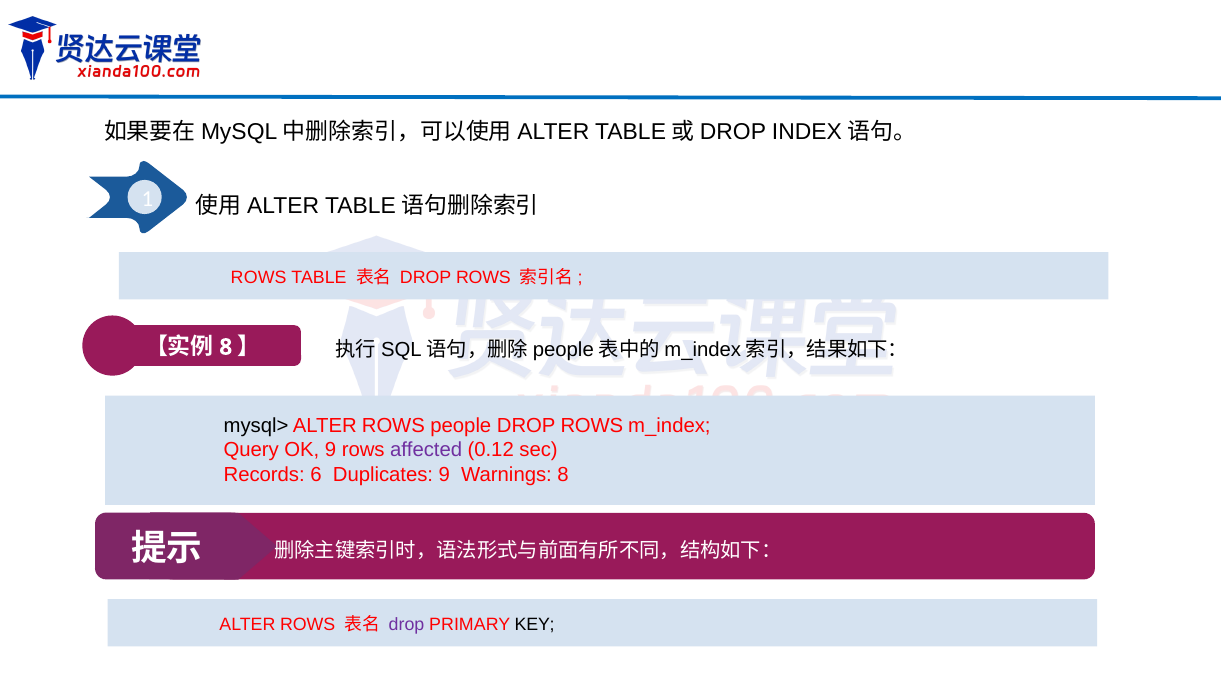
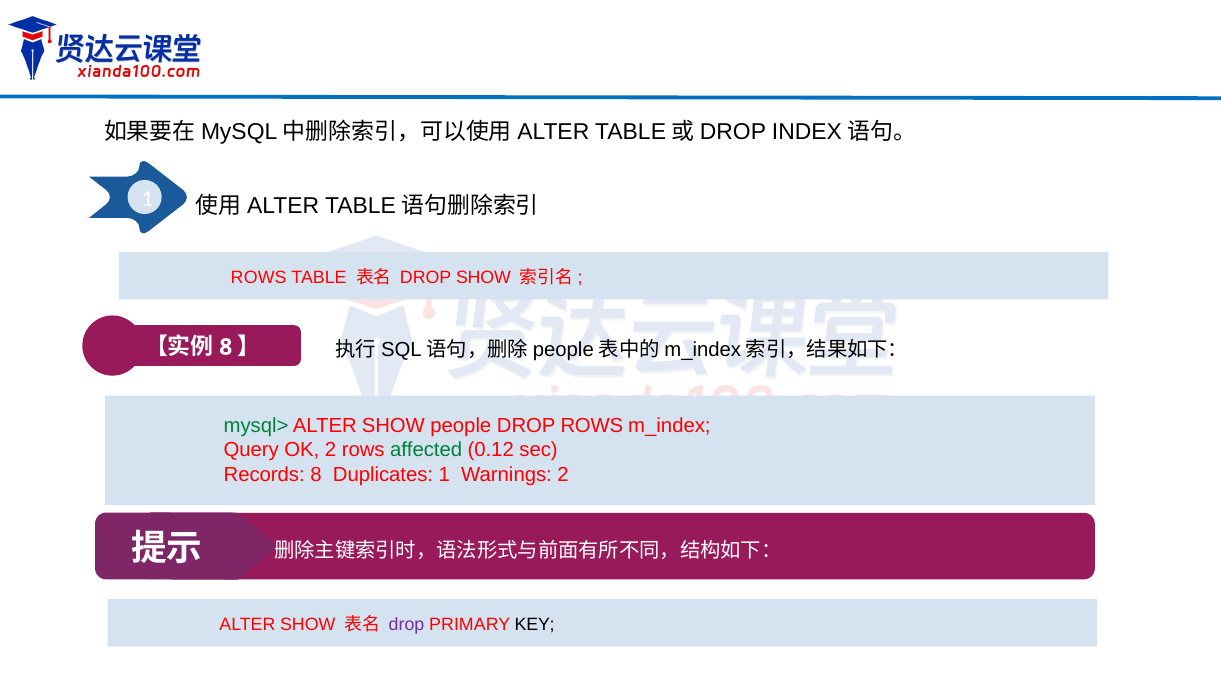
ROWS: ROWS -> SHOW (483, 278)
mysql> colour: black -> green (256, 426)
ROWS: ROWS -> SHOW (393, 426)
OK 9: 9 -> 2 (331, 450)
affected colour: purple -> green (426, 450)
Records 6: 6 -> 8 (316, 474)
Duplicates 9: 9 -> 1 (444, 474)
Warnings 8: 8 -> 2 (563, 474)
ROWS: ROWS -> SHOW (308, 625)
